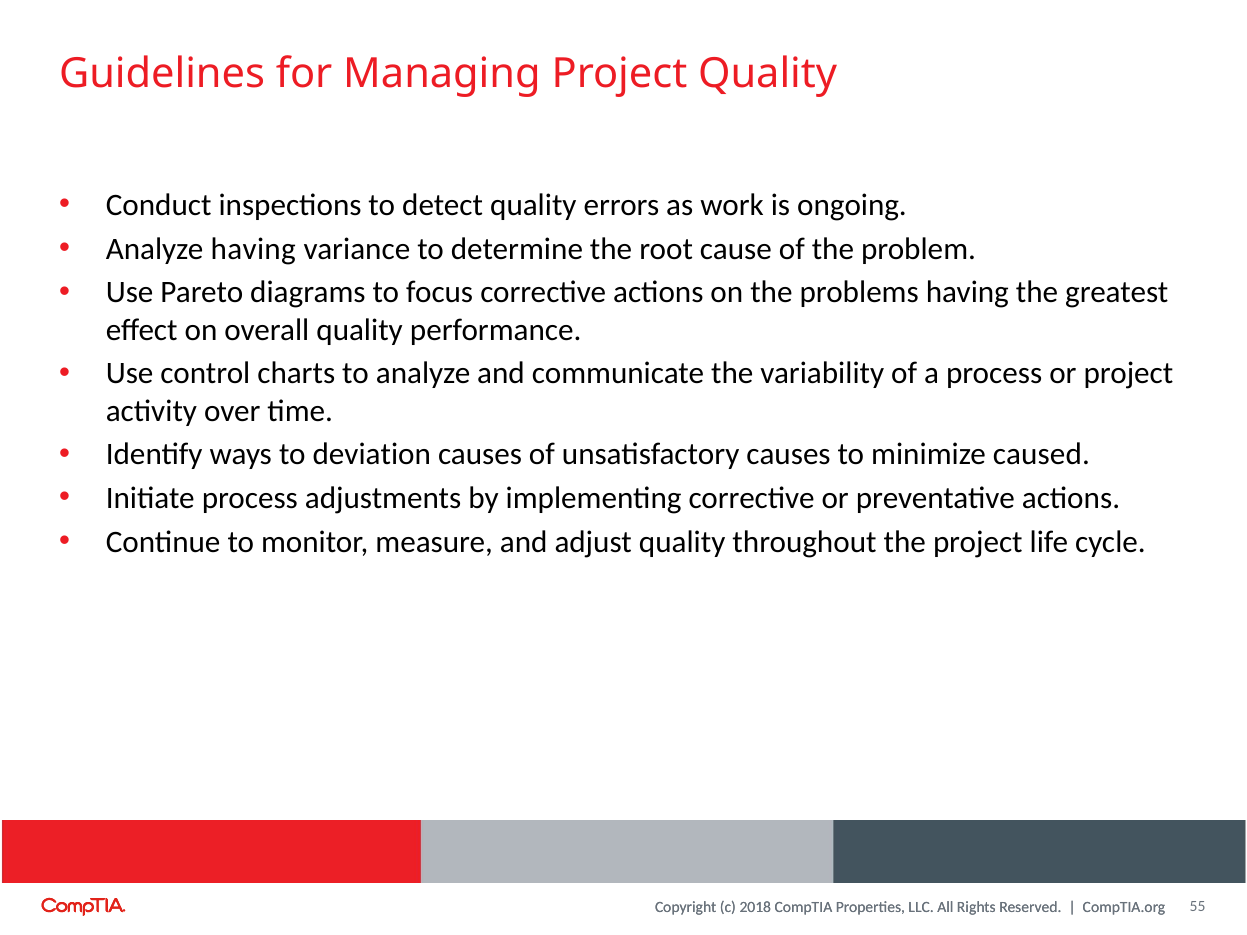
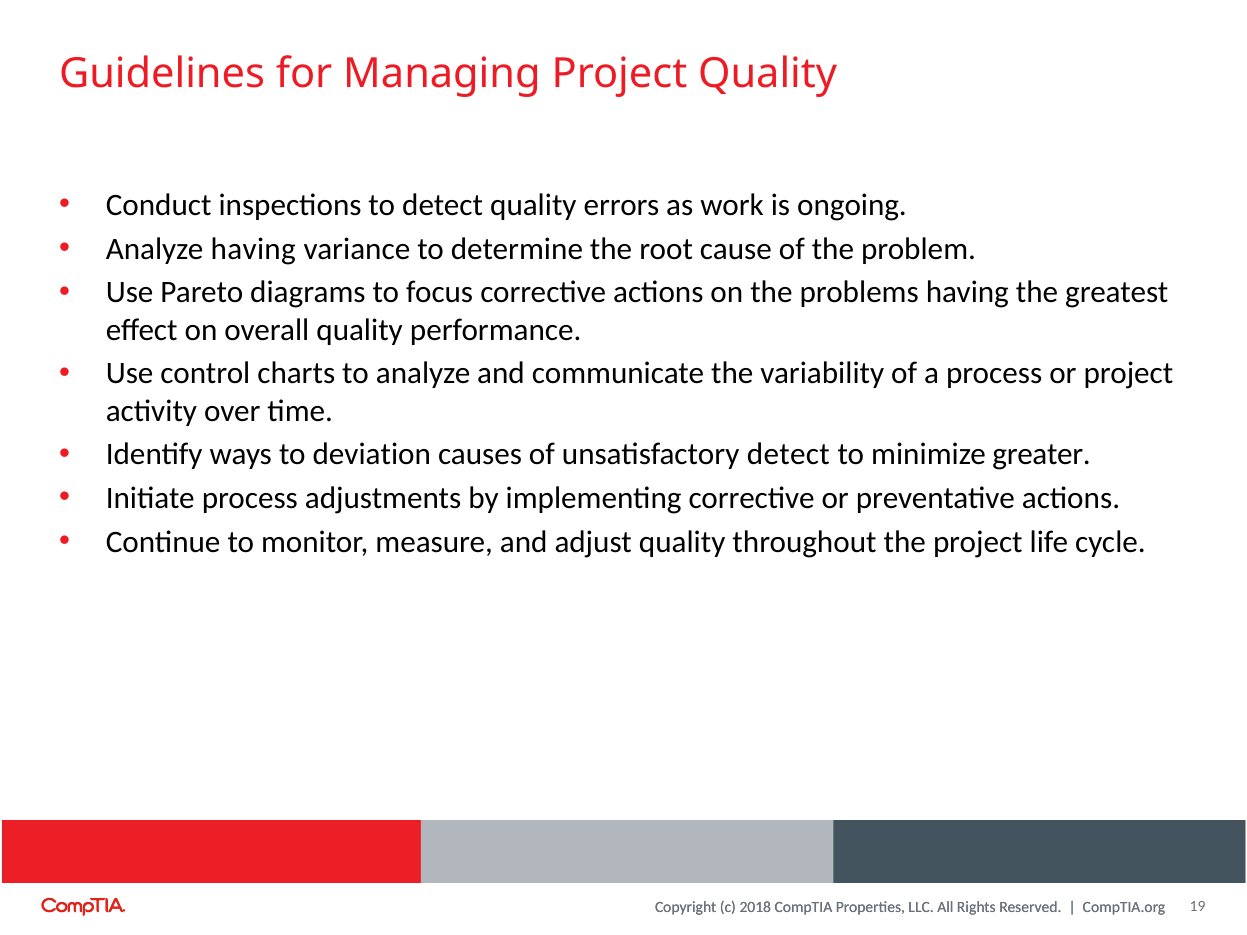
unsatisfactory causes: causes -> detect (788, 455)
caused: caused -> greater (1042, 455)
55: 55 -> 19 (1198, 907)
